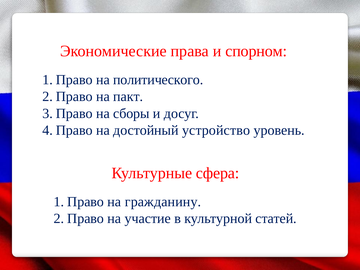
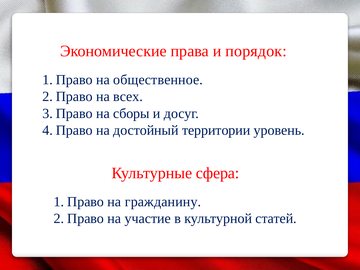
спорном: спорном -> порядок (256, 51)
политического: политического -> общественное (158, 80)
пакт: пакт -> всех (128, 97)
устройство: устройство -> территории (216, 130)
